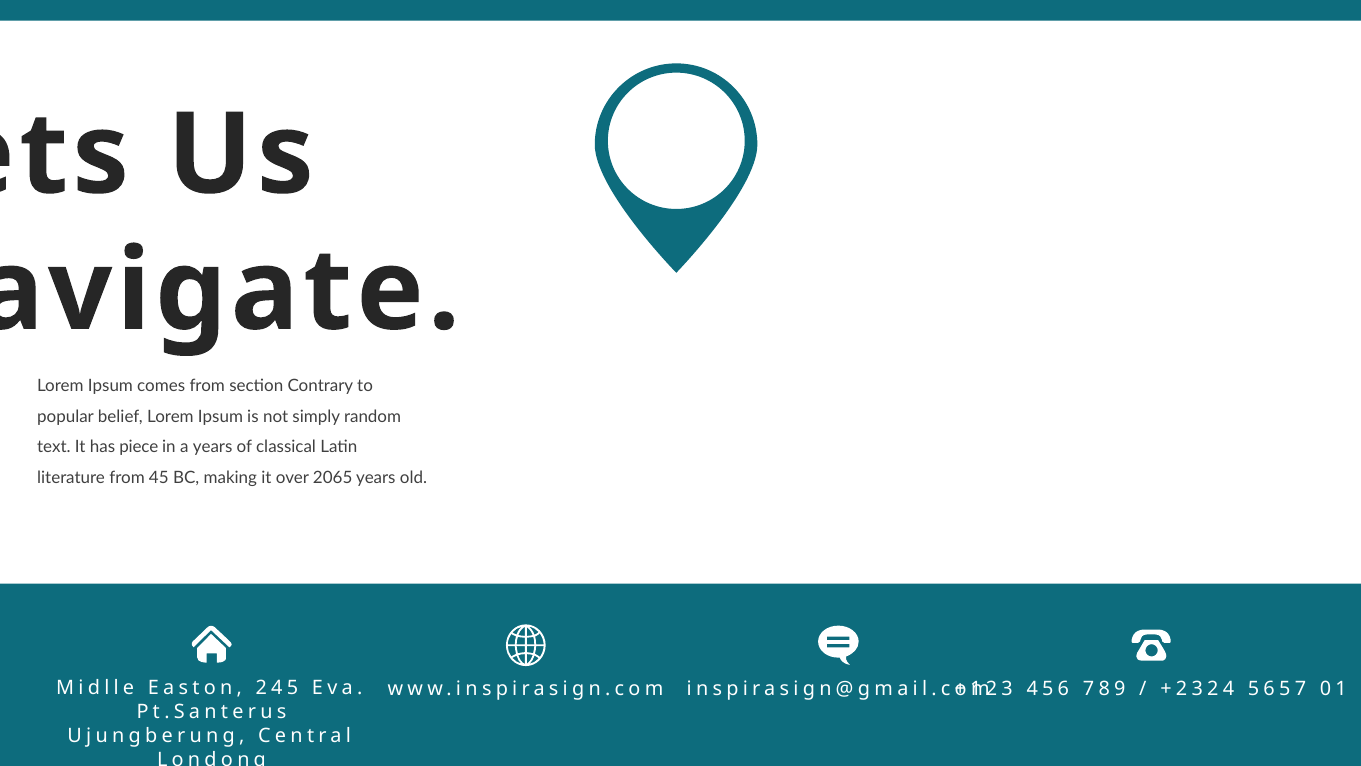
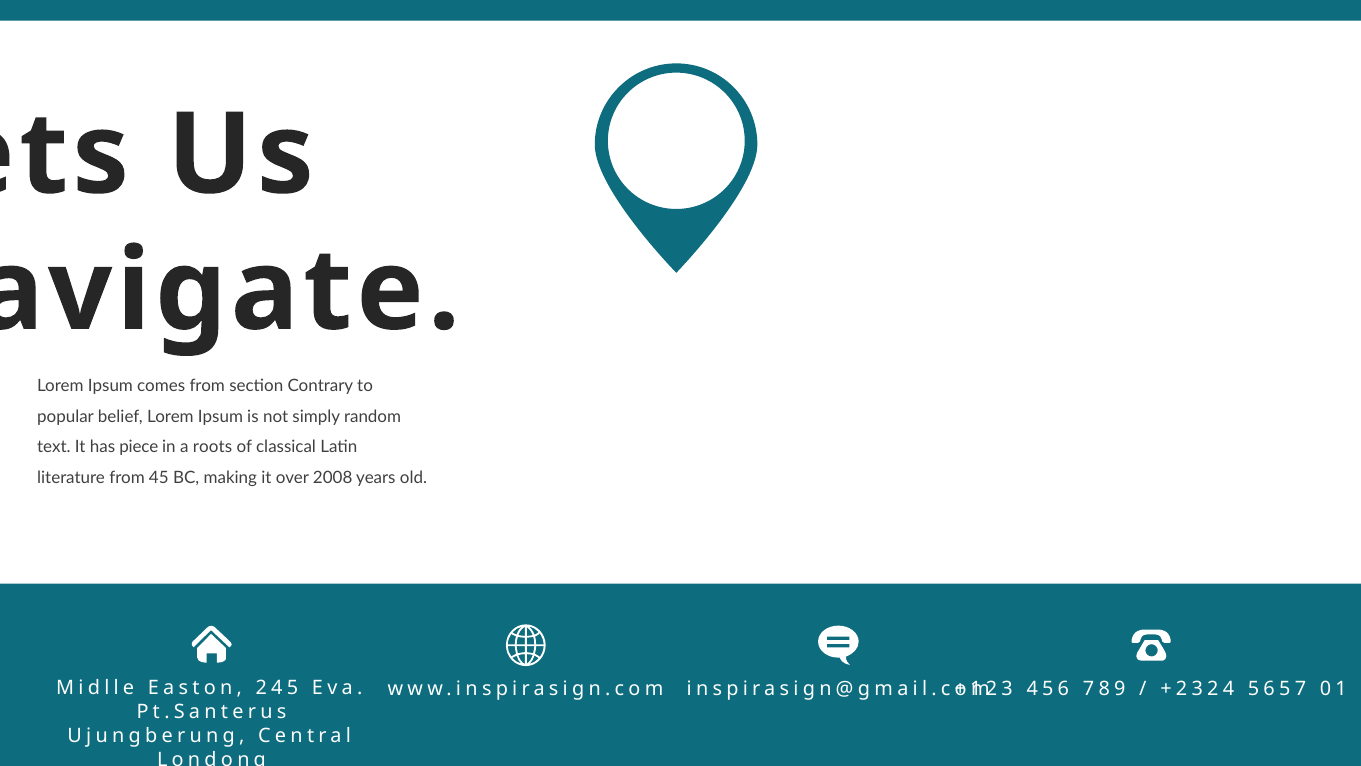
a years: years -> roots (213, 447)
2065: 2065 -> 2008 (333, 477)
